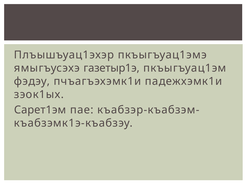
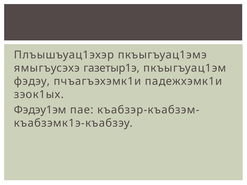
Сарет1эм: Сарет1эм -> Фэдэу1эм (40, 110)
